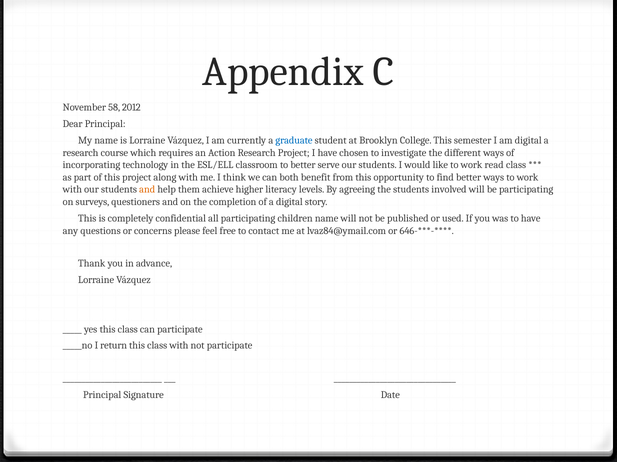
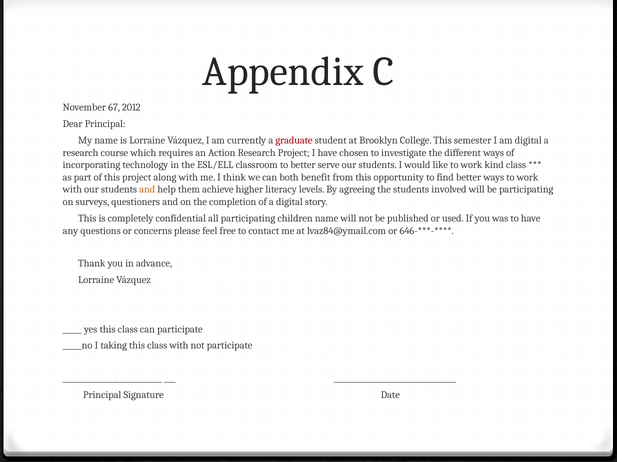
58: 58 -> 67 (114, 108)
graduate colour: blue -> red (294, 141)
read: read -> kind (494, 165)
return: return -> taking (114, 346)
